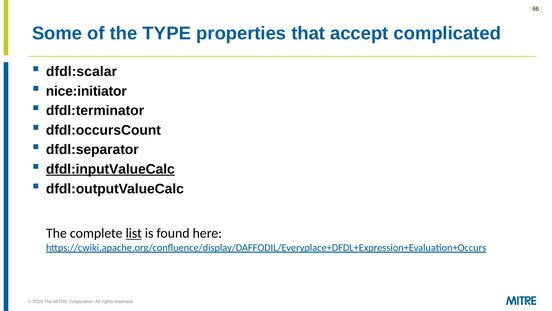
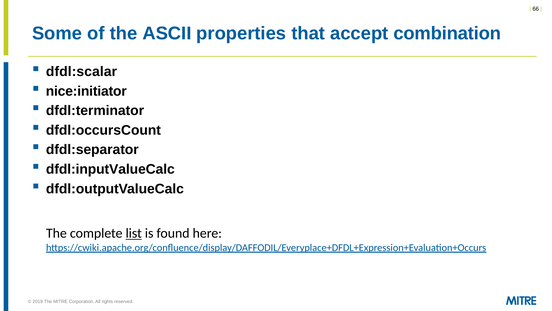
TYPE: TYPE -> ASCII (167, 33)
complicated: complicated -> combination (447, 33)
dfdl:inputValueCalc underline: present -> none (110, 169)
